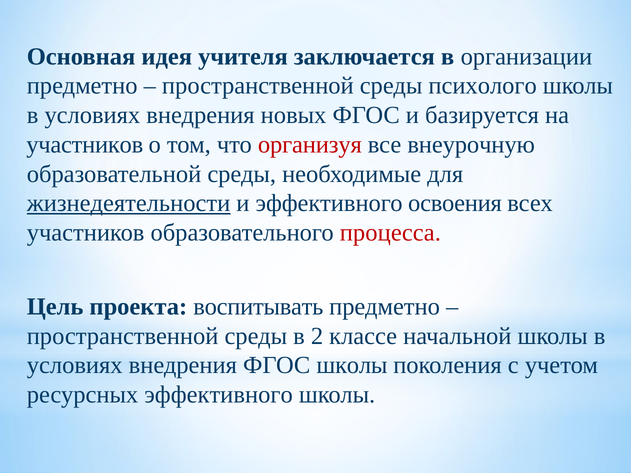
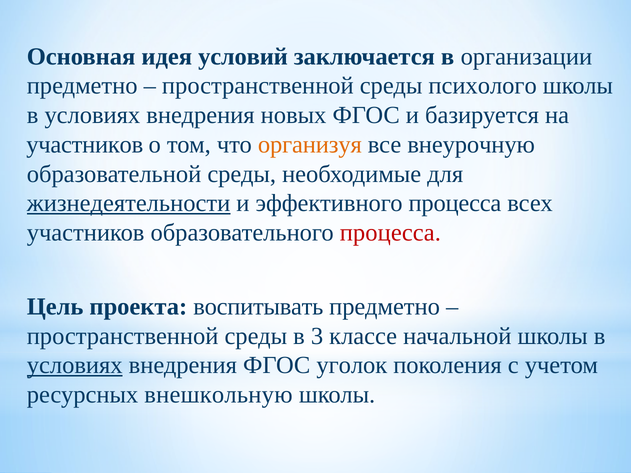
учителя: учителя -> условий (243, 56)
организуя colour: red -> orange (310, 145)
эффективного освоения: освоения -> процесса (455, 203)
2: 2 -> 3 (317, 336)
условиях underline: none -> present (75, 365)
ФГОС школы: школы -> уголок (352, 365)
ресурсных эффективного: эффективного -> внешкольную (218, 395)
